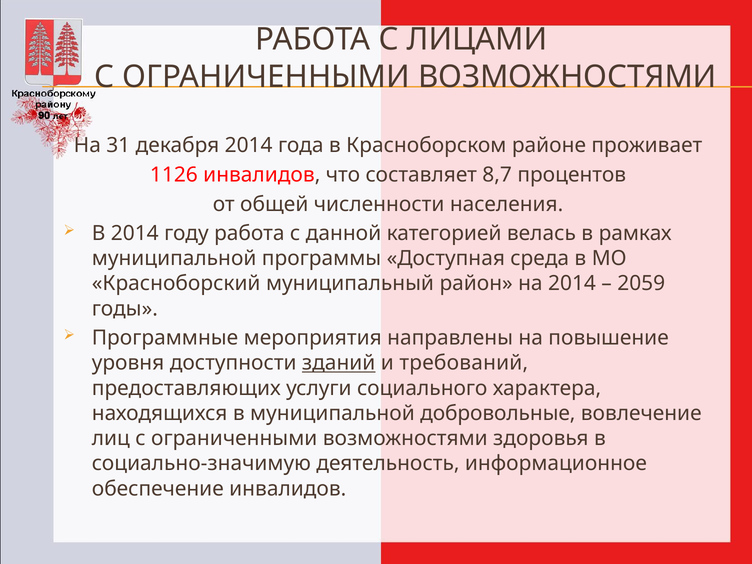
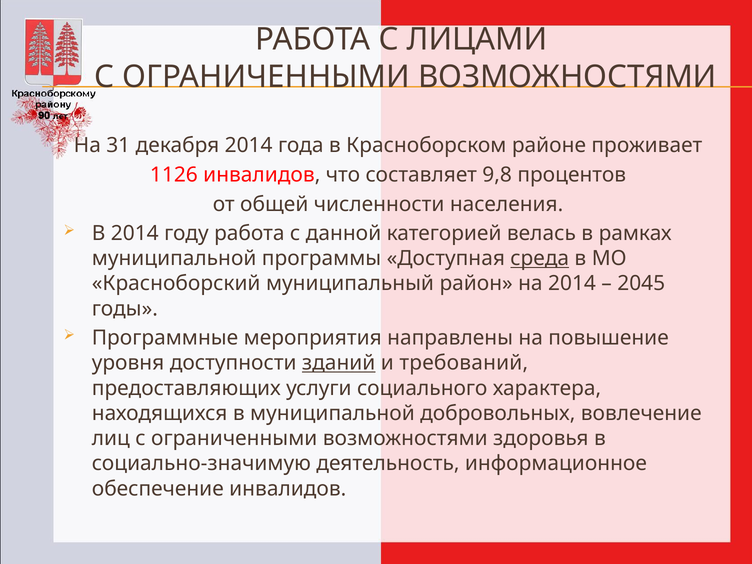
8,7: 8,7 -> 9,8 (497, 175)
среда underline: none -> present (540, 258)
2059: 2059 -> 2045 (641, 284)
добровольные: добровольные -> добровольных (498, 413)
